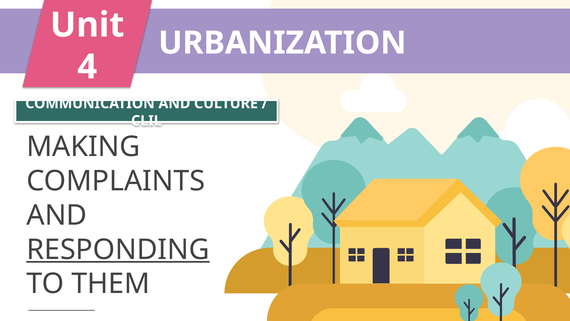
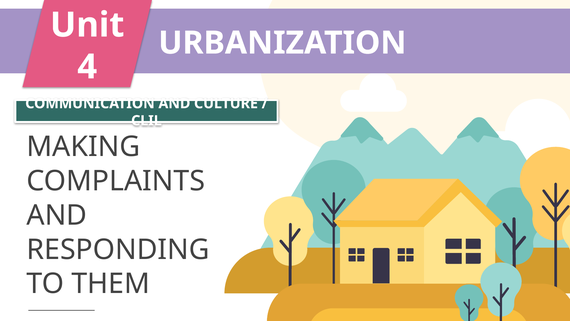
RESPONDING underline: present -> none (118, 249)
